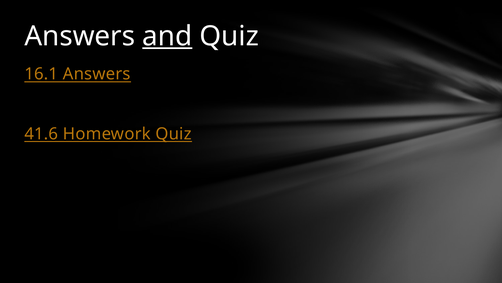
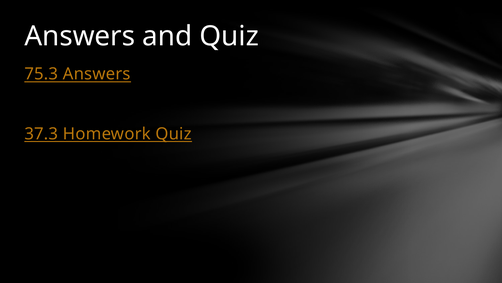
and underline: present -> none (167, 36)
16.1: 16.1 -> 75.3 (41, 74)
41.6: 41.6 -> 37.3 (41, 134)
